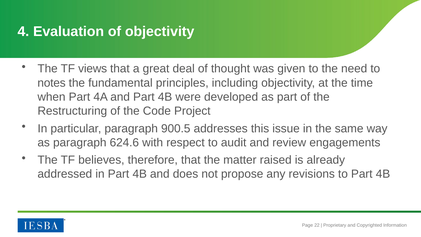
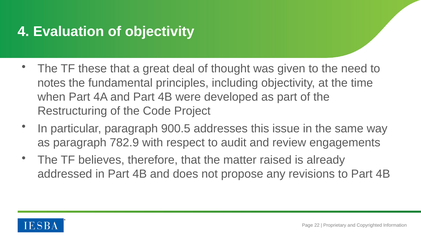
views: views -> these (93, 69)
624.6: 624.6 -> 782.9 (124, 142)
